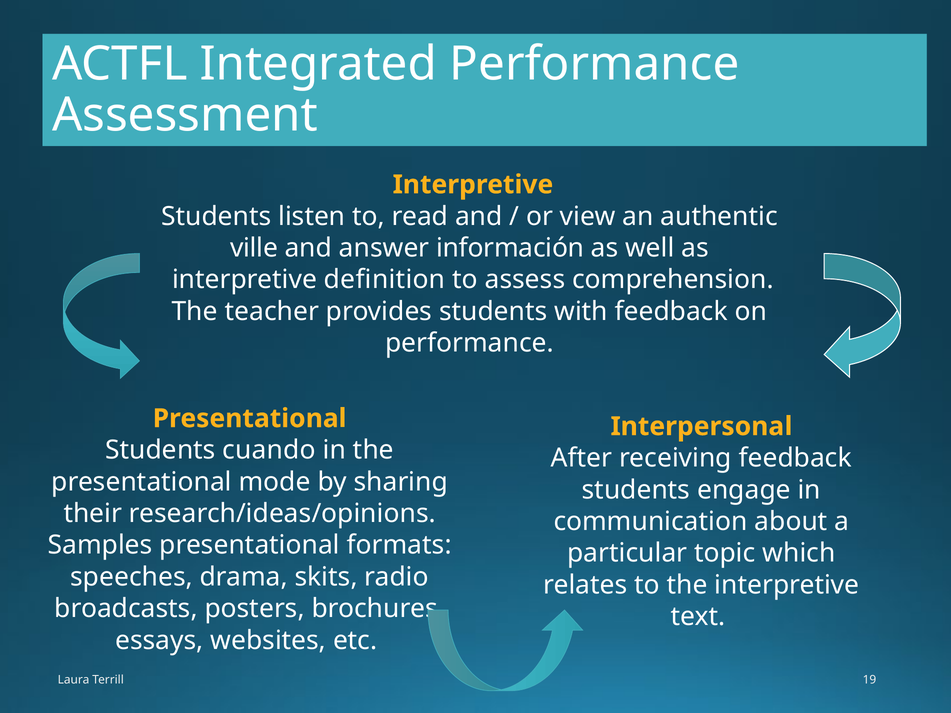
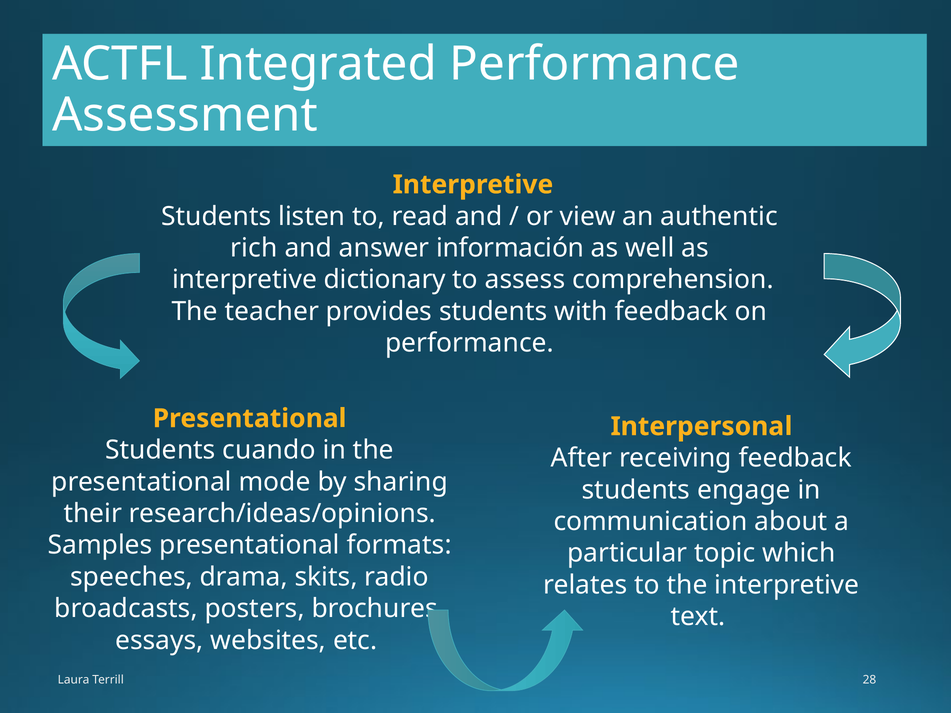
ville: ville -> rich (254, 248)
definition: definition -> dictionary (385, 280)
19: 19 -> 28 (869, 680)
